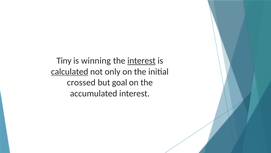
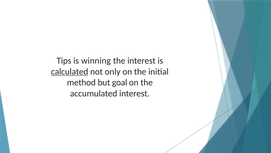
Tiny: Tiny -> Tips (64, 61)
interest underline: present -> none (141, 61)
crossed: crossed -> method (81, 82)
